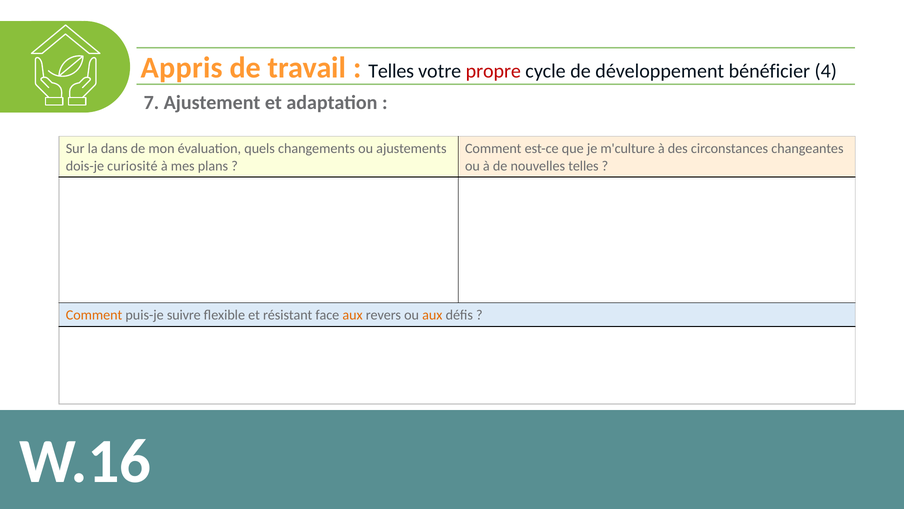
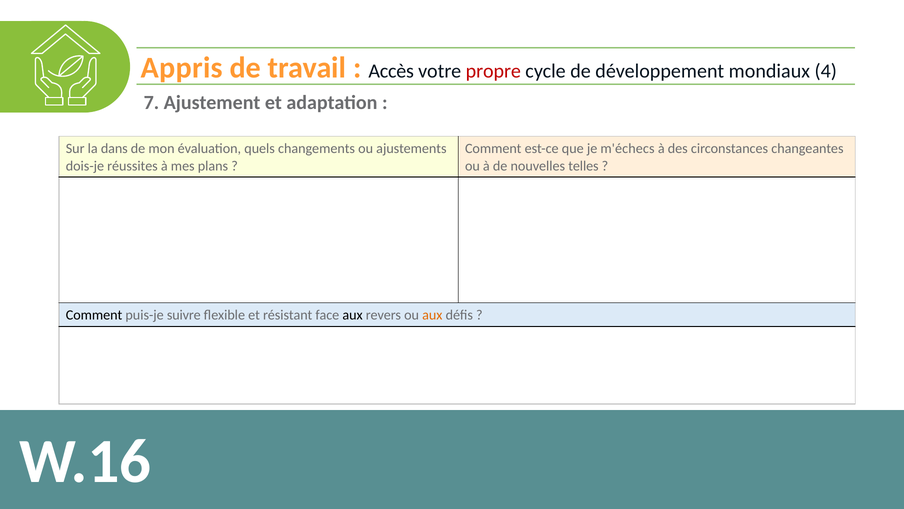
Telles: Telles -> Accès (391, 71)
bénéficier: bénéficier -> mondiaux (769, 71)
m'culture: m'culture -> m'échecs (628, 148)
curiosité: curiosité -> réussites (132, 166)
Comment colour: orange -> black (94, 315)
aux colour: orange -> black (353, 315)
